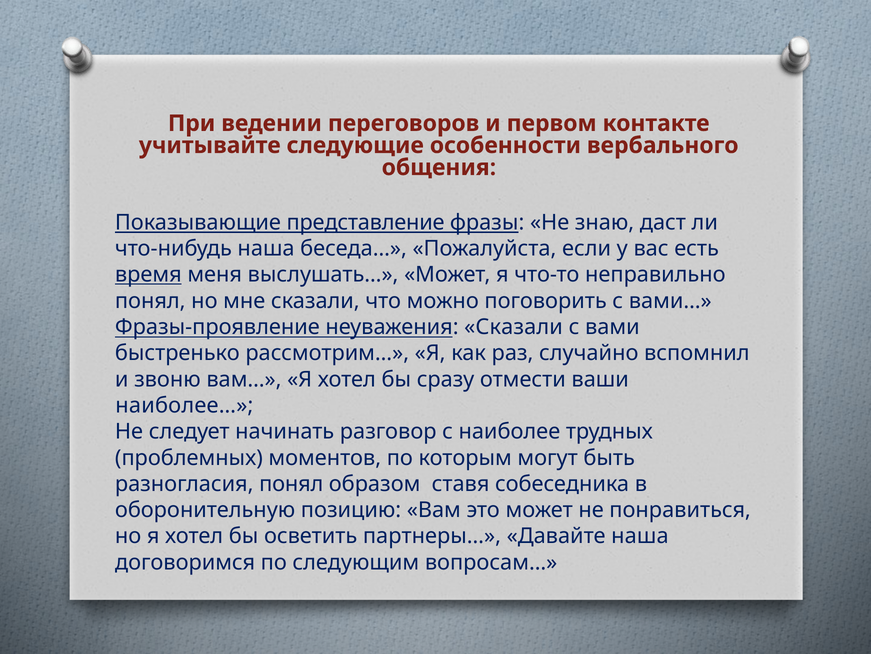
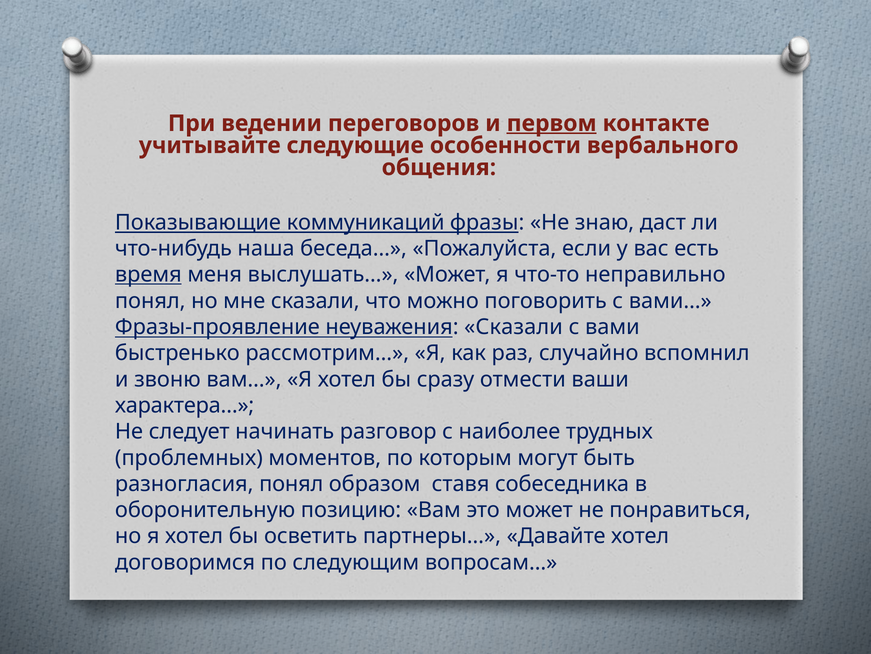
первом underline: none -> present (552, 123)
представление: представление -> коммуникаций (366, 222)
наиболее…: наиболее… -> характера… (185, 405)
Давайте наша: наша -> хотел (640, 536)
